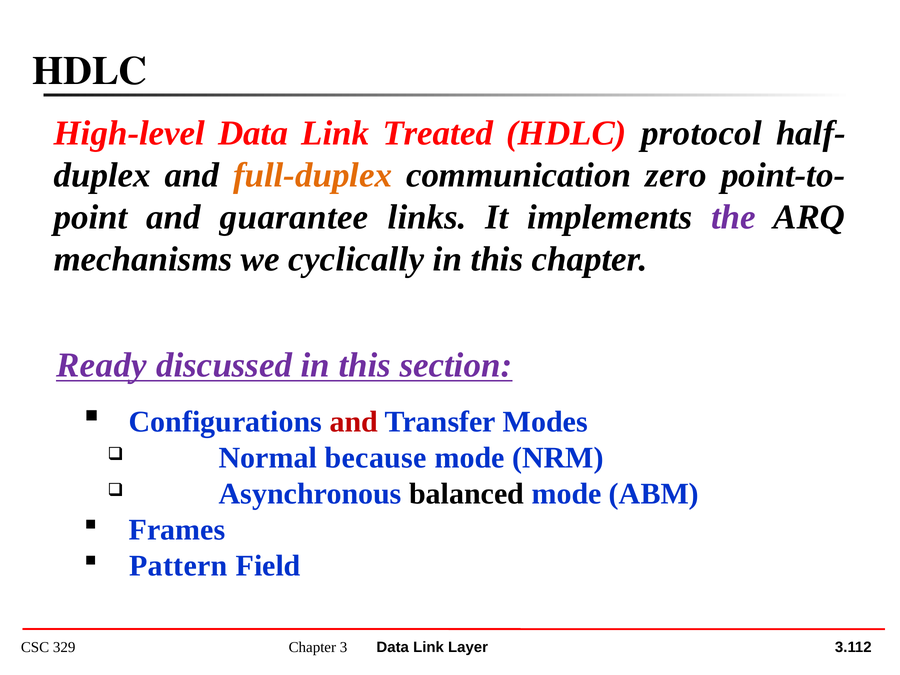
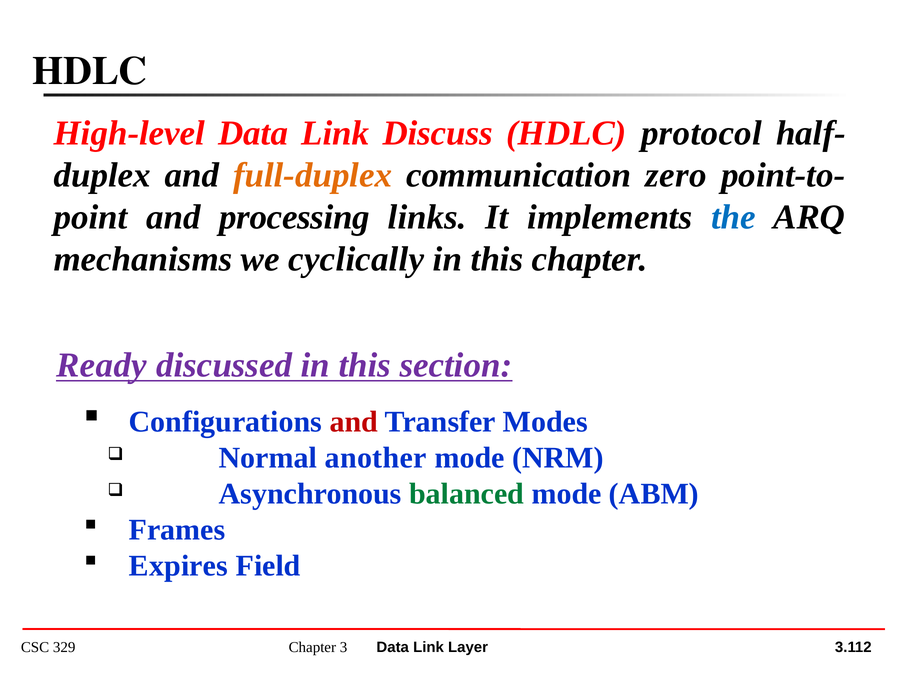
Treated: Treated -> Discuss (438, 133)
guarantee: guarantee -> processing (295, 217)
the colour: purple -> blue (733, 217)
because: because -> another (376, 458)
balanced colour: black -> green (467, 494)
Pattern: Pattern -> Expires (178, 566)
